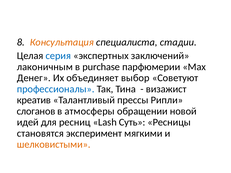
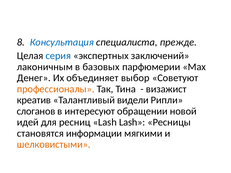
Консультация colour: orange -> blue (62, 42)
стадии: стадии -> прежде (178, 42)
purchase: purchase -> базовых (101, 67)
профессионалы colour: blue -> orange (56, 89)
прессы: прессы -> видели (133, 100)
атмосферы: атмосферы -> интересуют (90, 111)
Lash Суть: Суть -> Lash (132, 122)
эксперимент: эксперимент -> информации (94, 134)
